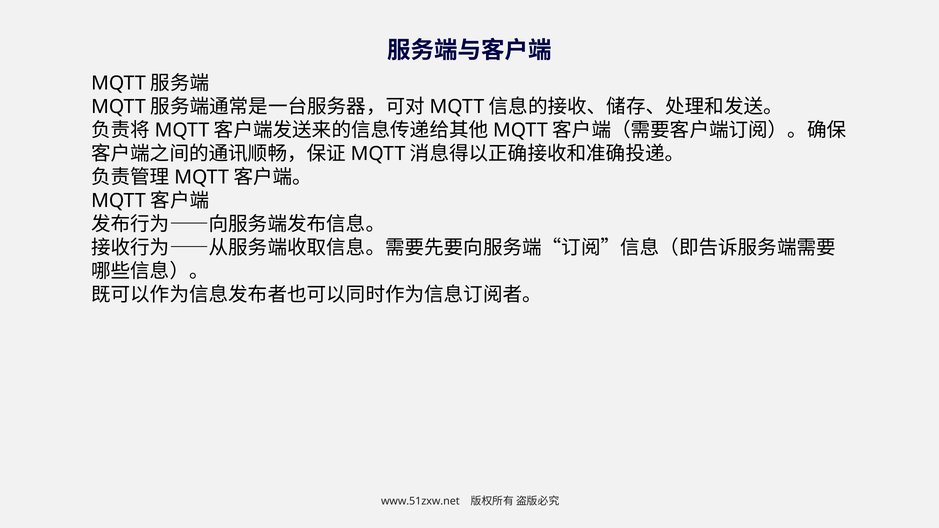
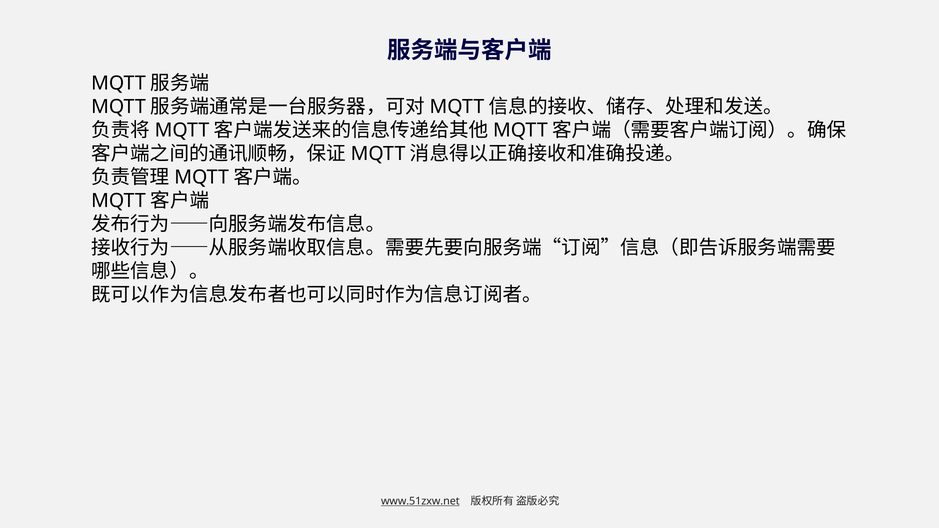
www.51zxw.net underline: none -> present (420, 501)
